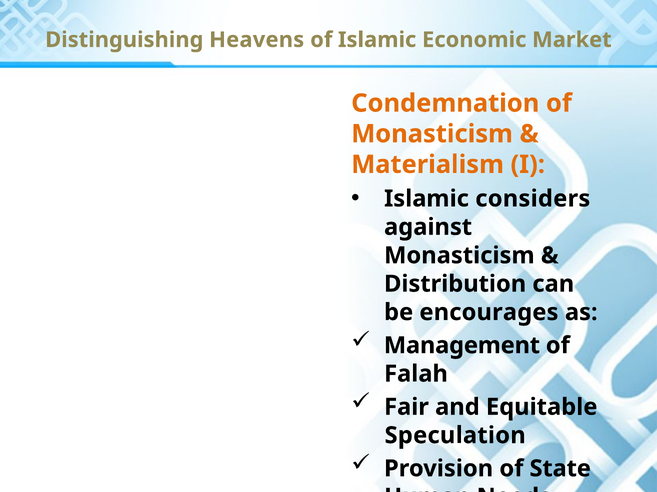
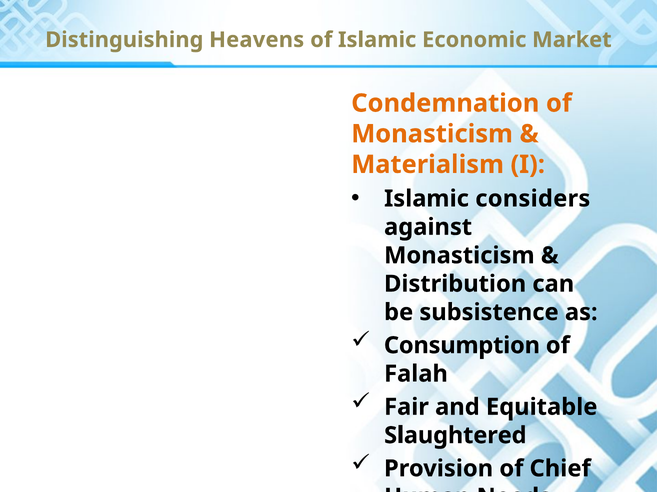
encourages: encourages -> subsistence (489, 313)
Management: Management -> Consumption (462, 346)
Speculation: Speculation -> Slaughtered (455, 436)
State: State -> Chief (560, 469)
